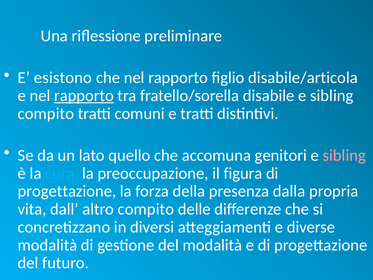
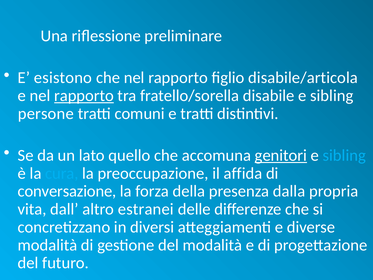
compito: compito -> persone (46, 113)
genitori underline: none -> present (281, 155)
sibling colour: pink -> light blue (344, 155)
figura: figura -> affida (243, 173)
progettazione: progettazione -> conversazione (67, 191)
altro compito: compito -> estranei (146, 209)
